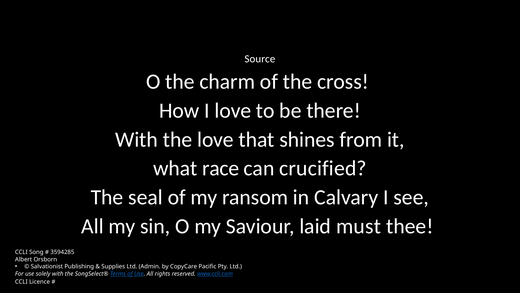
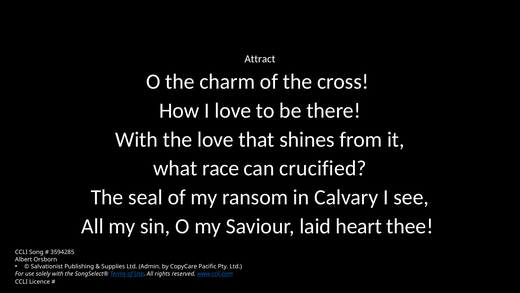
Source: Source -> Attract (260, 59)
must: must -> heart (359, 226)
